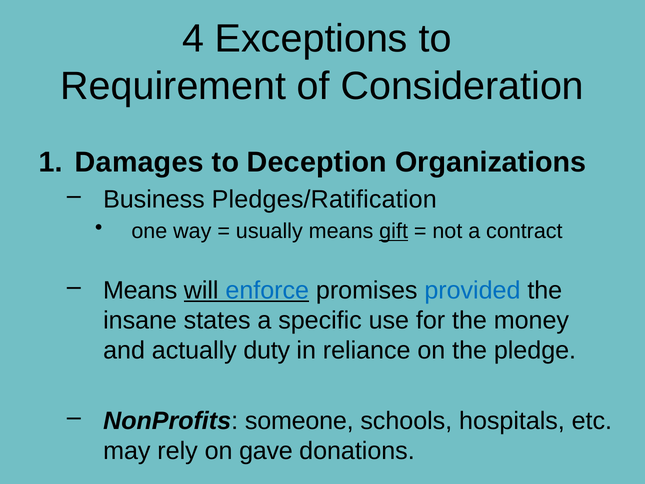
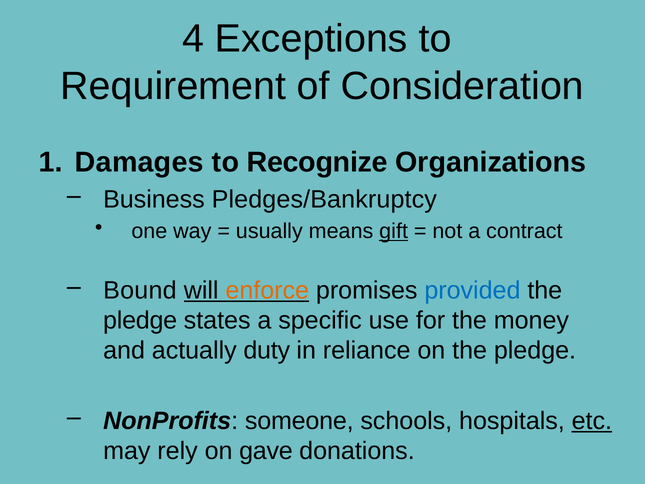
Deception: Deception -> Recognize (317, 162)
Pledges/Ratification: Pledges/Ratification -> Pledges/Bankruptcy (324, 199)
Means: Means -> Bound (140, 290)
enforce colour: blue -> orange (267, 290)
insane: insane -> pledge (140, 320)
etc underline: none -> present (592, 421)
